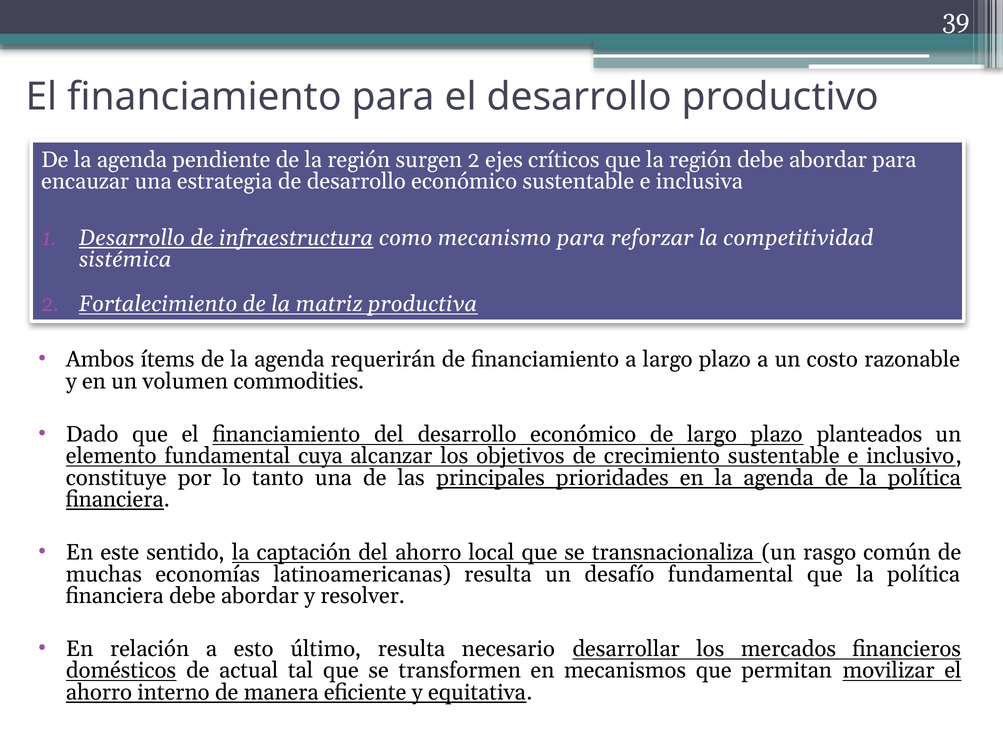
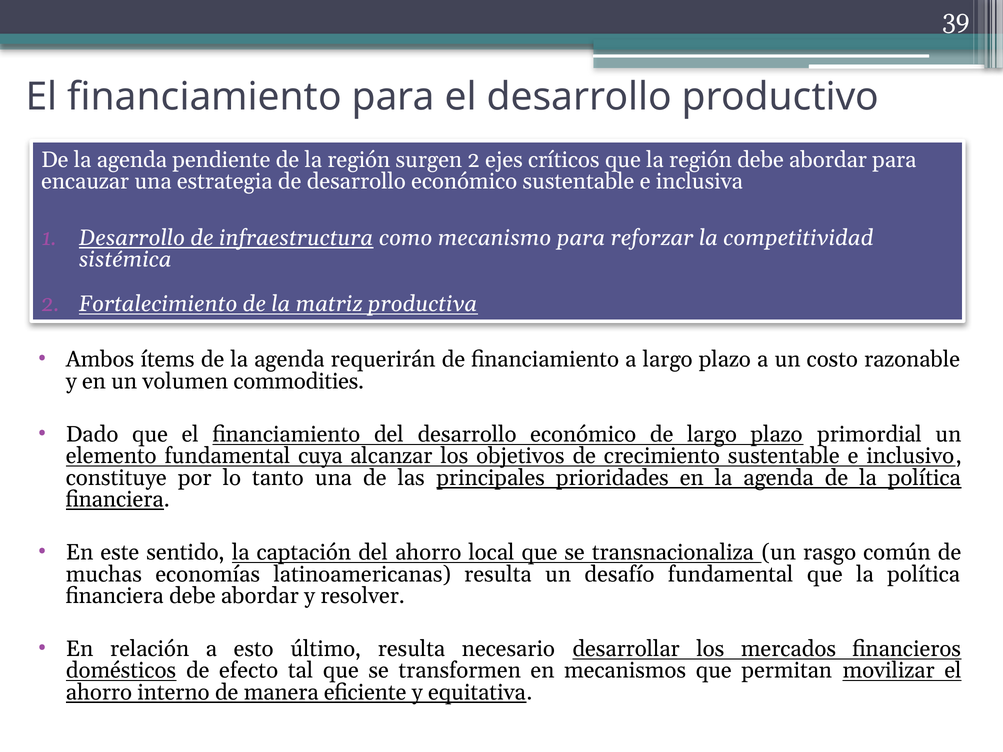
planteados: planteados -> primordial (870, 435)
actual: actual -> efecto (249, 671)
